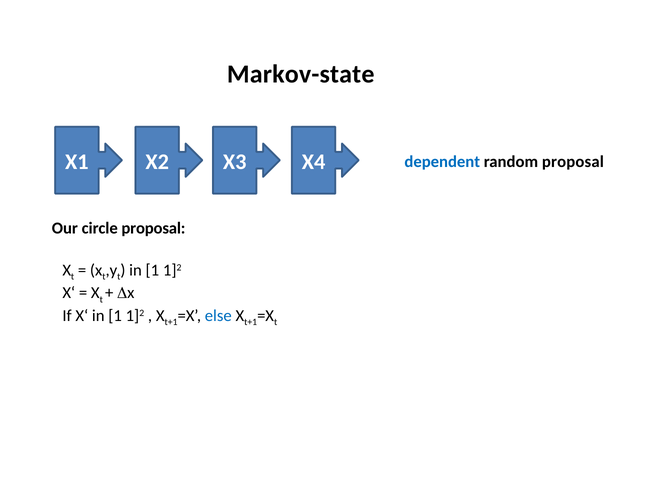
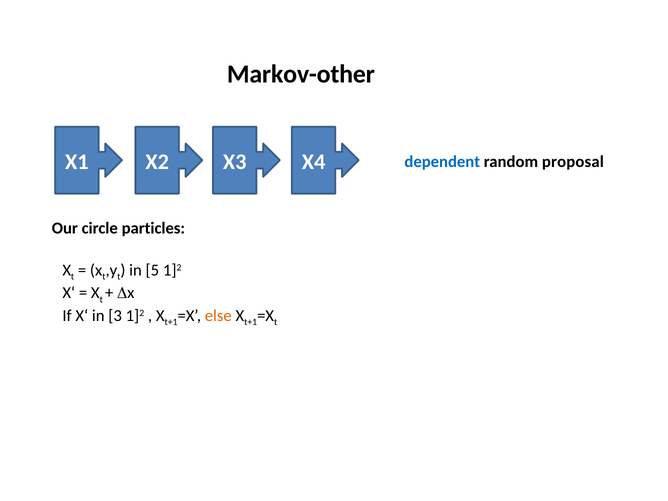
Markov-state: Markov-state -> Markov-other (301, 74)
circle proposal: proposal -> particles (153, 228)
1: 1 -> 5 (152, 270)
X‘ in 1: 1 -> 3 (115, 316)
else colour: blue -> orange (218, 316)
